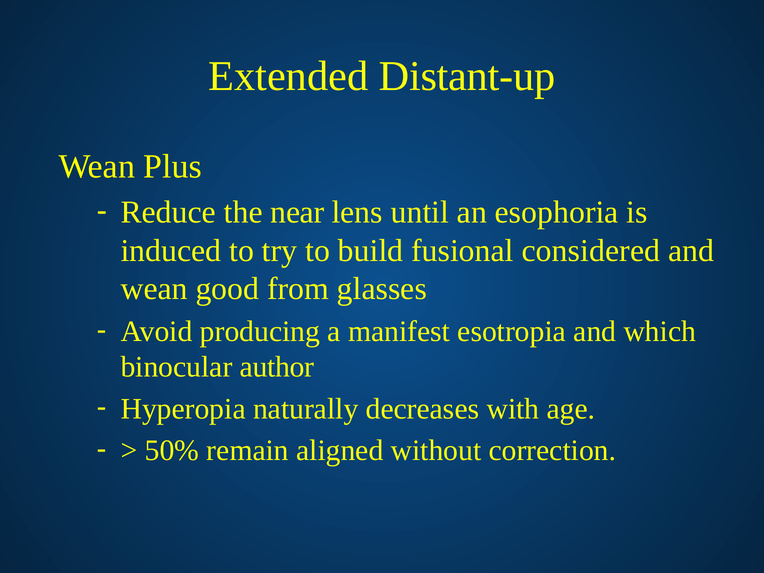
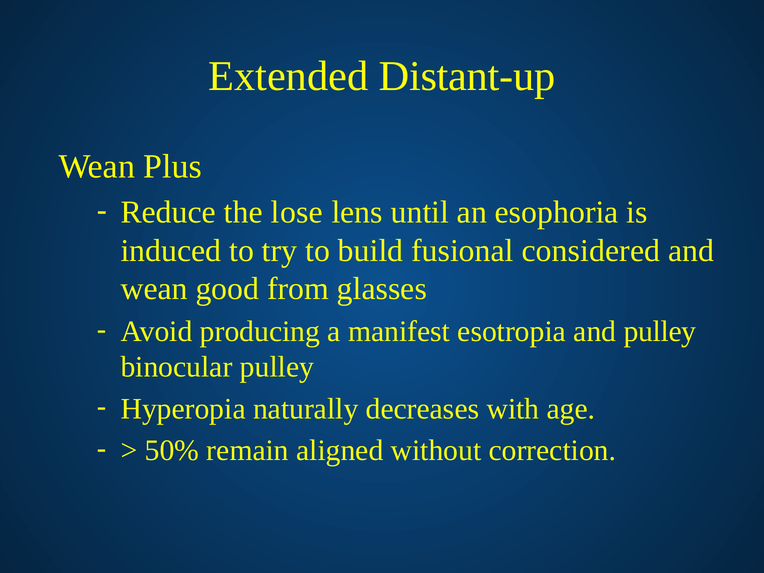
near: near -> lose (297, 212)
and which: which -> pulley (660, 331)
binocular author: author -> pulley (277, 367)
